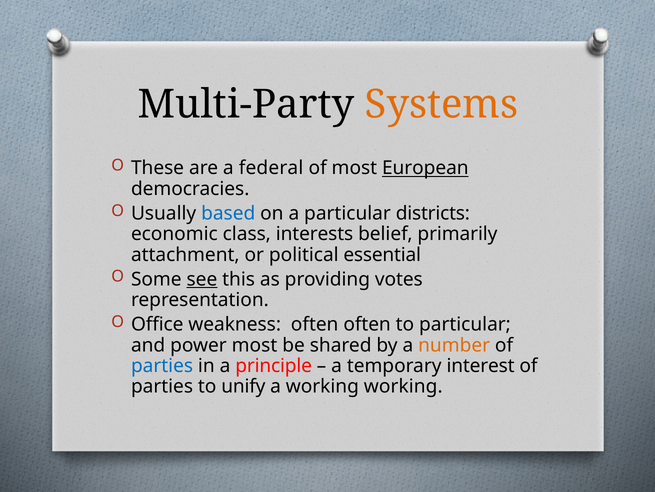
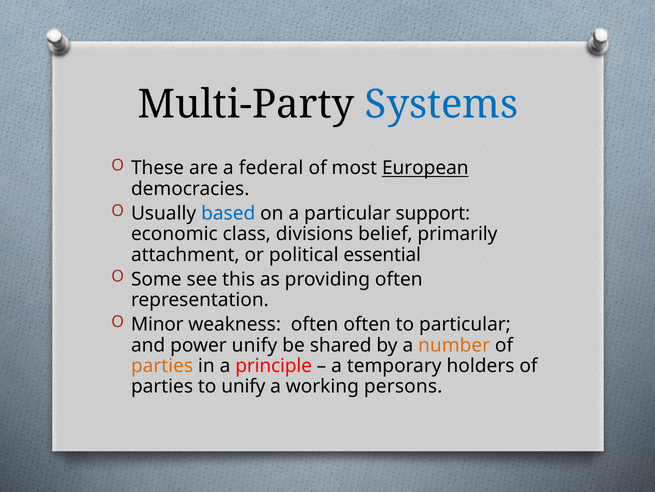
Systems colour: orange -> blue (441, 104)
districts: districts -> support (433, 213)
interests: interests -> divisions (315, 234)
see underline: present -> none (202, 279)
providing votes: votes -> often (399, 279)
Office: Office -> Minor (157, 324)
power most: most -> unify (254, 345)
parties colour: blue -> orange (162, 365)
interest: interest -> holders (480, 365)
working working: working -> persons (403, 386)
